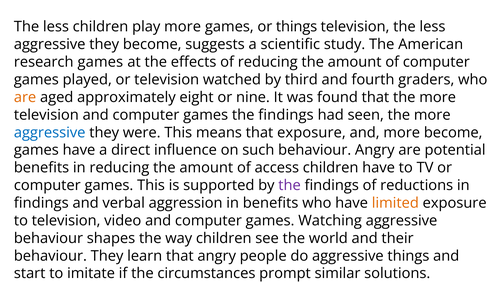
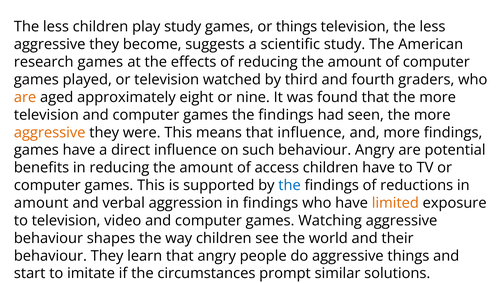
play more: more -> study (183, 27)
aggressive colour: blue -> orange (50, 133)
that exposure: exposure -> influence (311, 133)
more become: become -> findings (453, 133)
the colour: purple -> blue (290, 186)
findings: findings -> amount (41, 203)
in benefits: benefits -> findings (271, 203)
